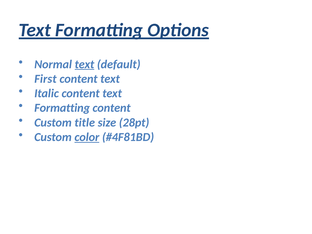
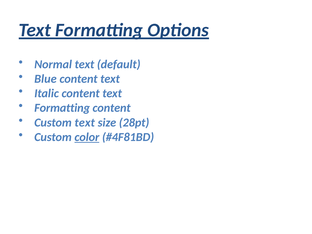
text underline: present -> none (84, 64)
First: First -> Blue (45, 79)
Custom title: title -> text (85, 123)
